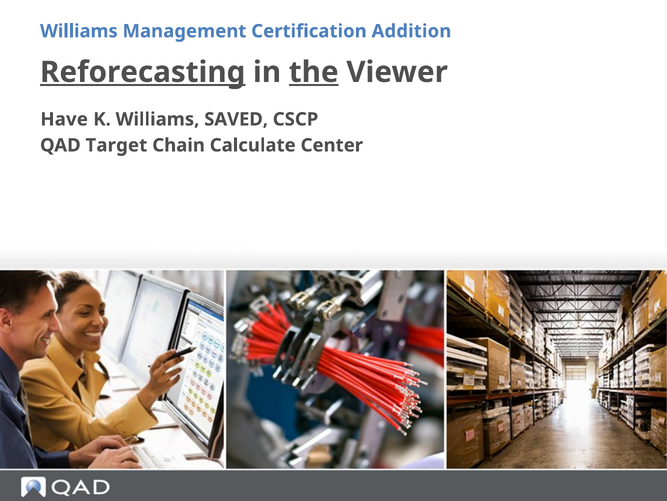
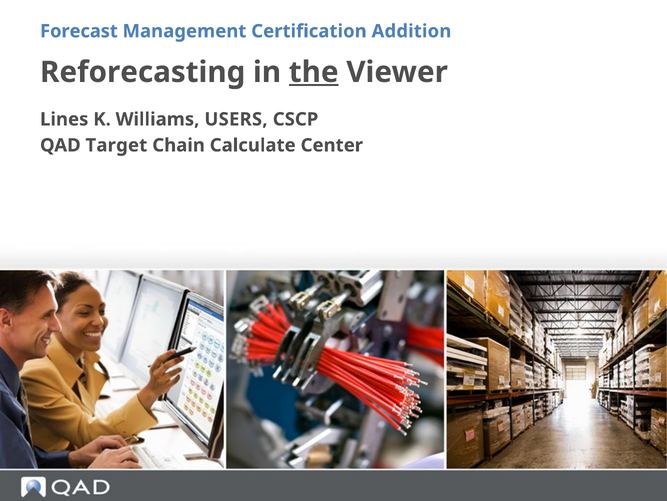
Williams: Williams -> Forecast (79, 31)
Reforecasting underline: present -> none (143, 72)
Have: Have -> Lines (64, 119)
SAVED: SAVED -> USERS (236, 119)
